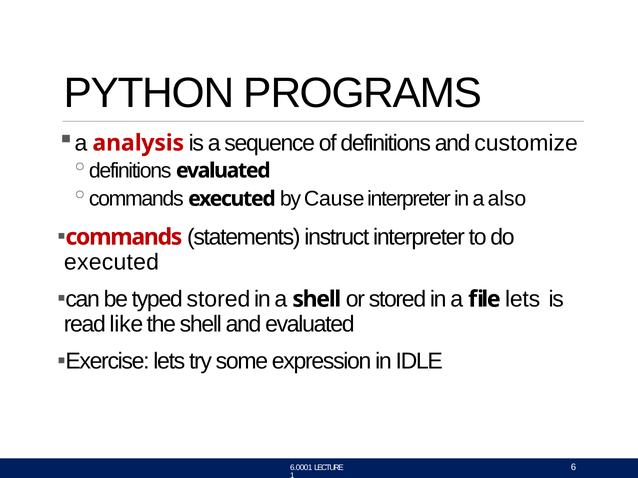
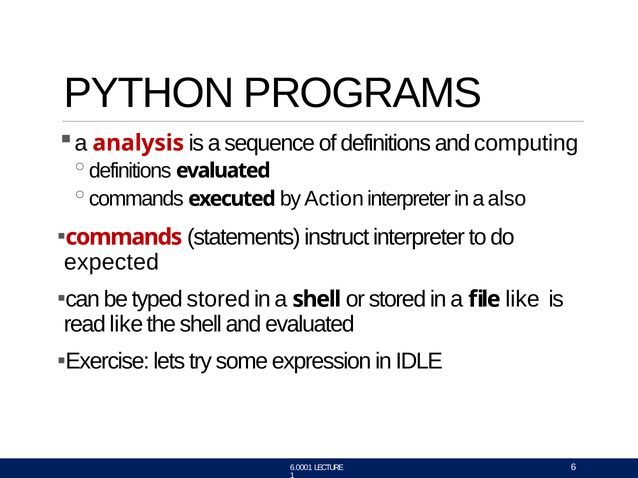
customize: customize -> computing (526, 143)
Cause: Cause -> Action (334, 199)
executed: executed -> expected (112, 262)
file lets: lets -> like (523, 299)
